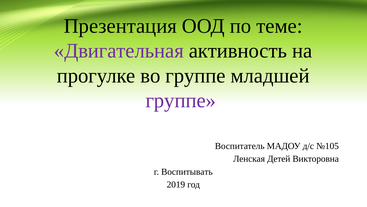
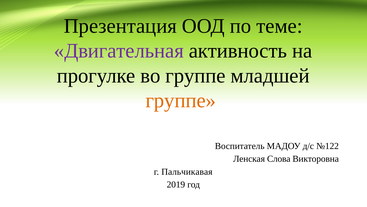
группе colour: purple -> orange (181, 100)
№105: №105 -> №122 (328, 146)
Детей: Детей -> Слова (279, 159)
Воспитывать: Воспитывать -> Пальчикавая (187, 171)
